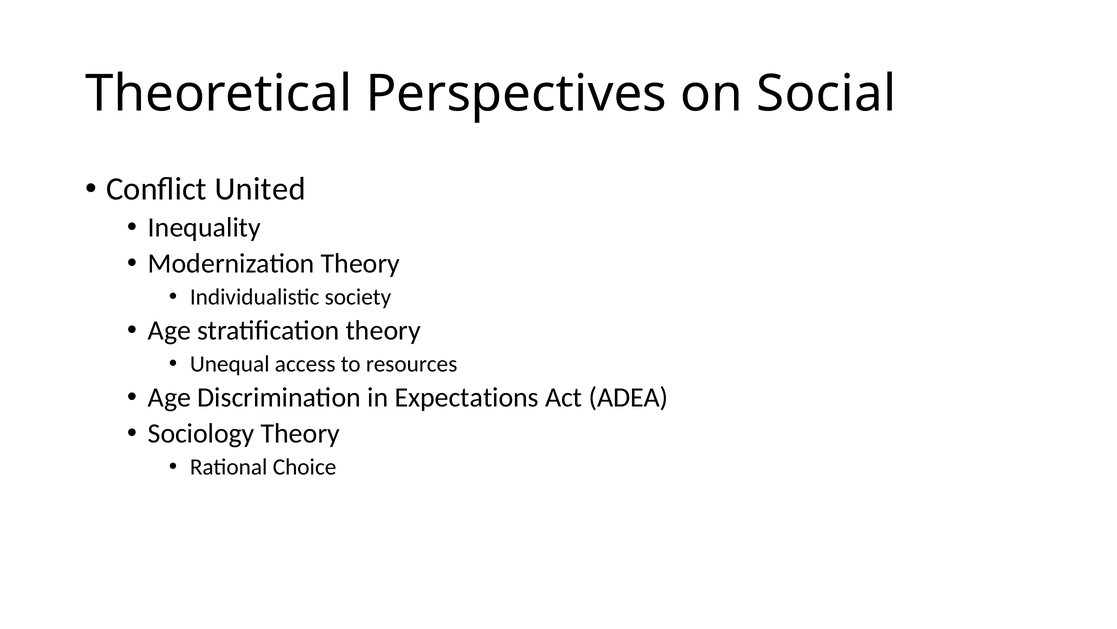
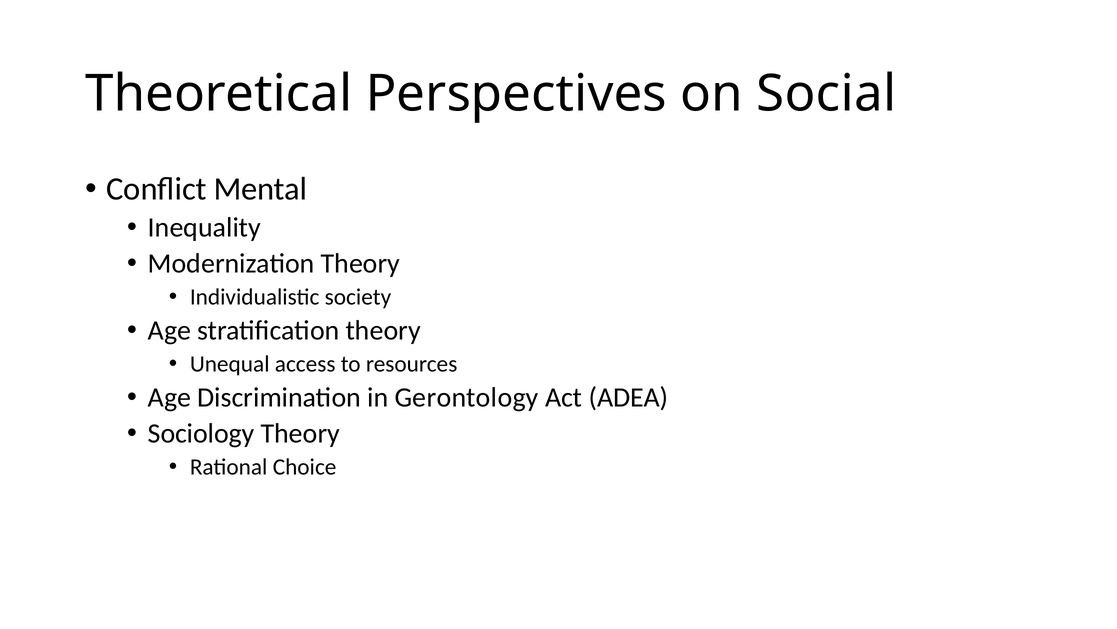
United: United -> Mental (260, 189)
Expectations: Expectations -> Gerontology (467, 397)
